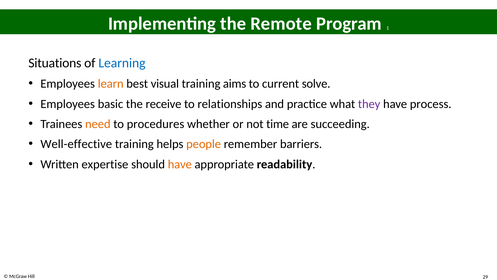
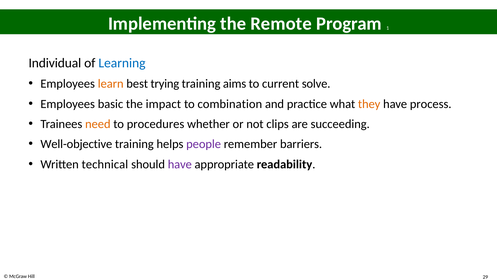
Situations: Situations -> Individual (55, 63)
visual: visual -> trying (165, 84)
receive: receive -> impact (163, 104)
relationships: relationships -> combination (230, 104)
they colour: purple -> orange (369, 104)
time: time -> clips (278, 124)
Well-effective: Well-effective -> Well-objective (76, 144)
people colour: orange -> purple (204, 144)
expertise: expertise -> technical (105, 164)
have colour: orange -> purple (180, 164)
